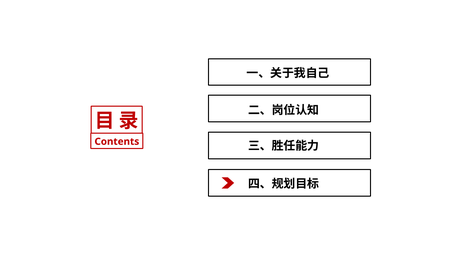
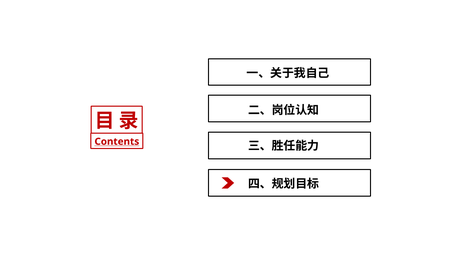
Contents underline: none -> present (117, 142)
